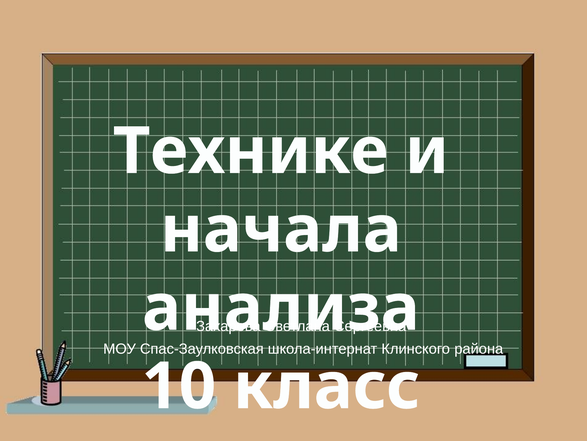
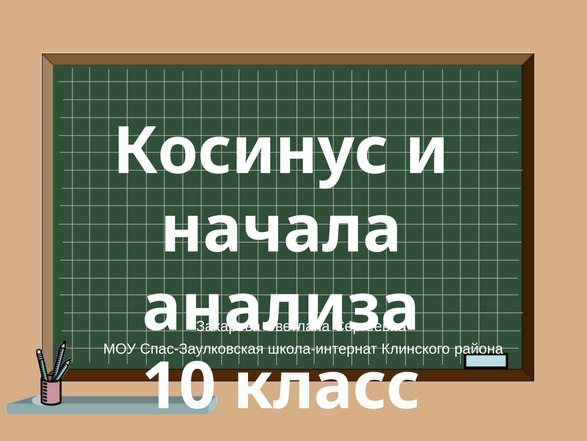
Технике: Технике -> Косинус (251, 151)
